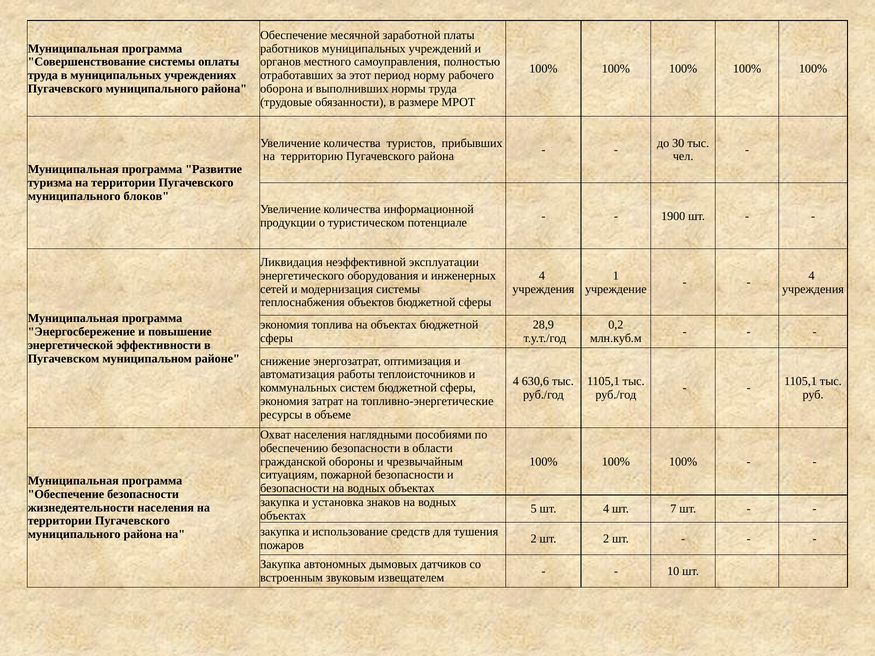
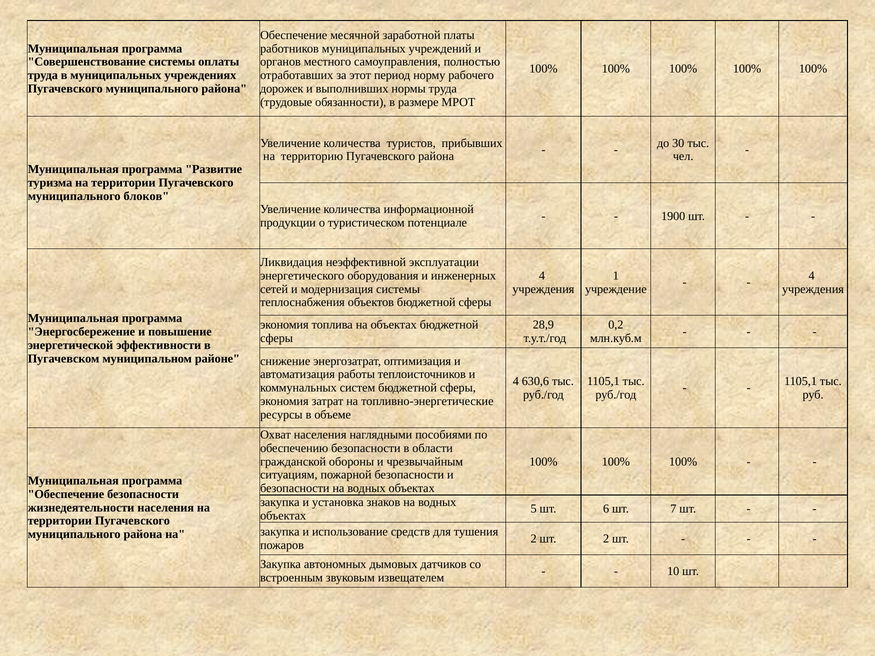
оборона: оборона -> дорожек (282, 89)
шт 4: 4 -> 6 (606, 509)
